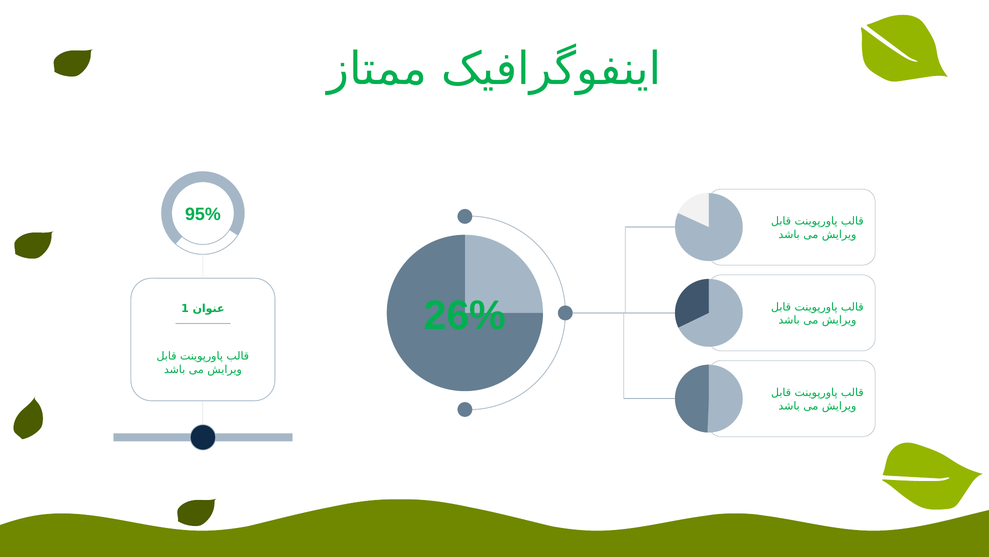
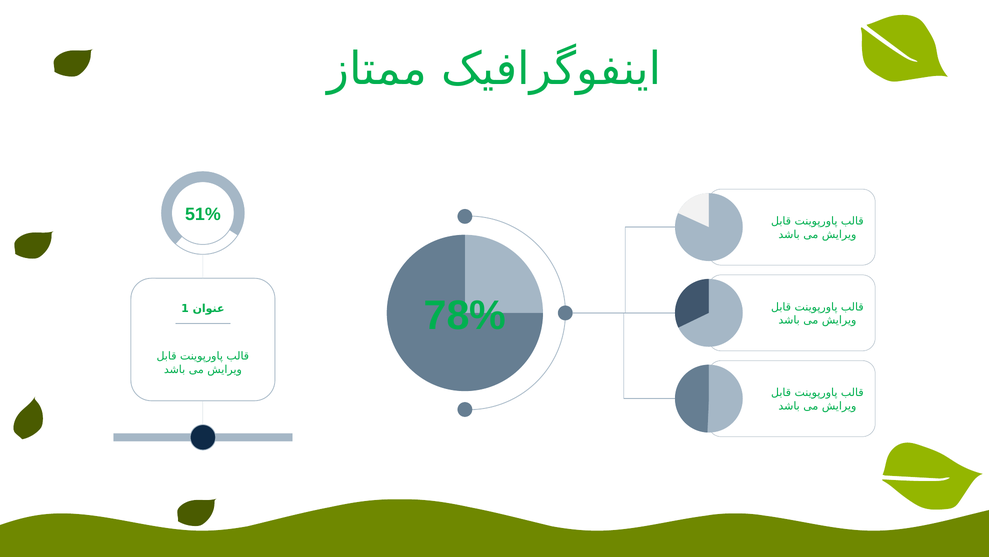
95%: 95% -> 51% (203, 214)
26%: 26% -> 78% (465, 316)
